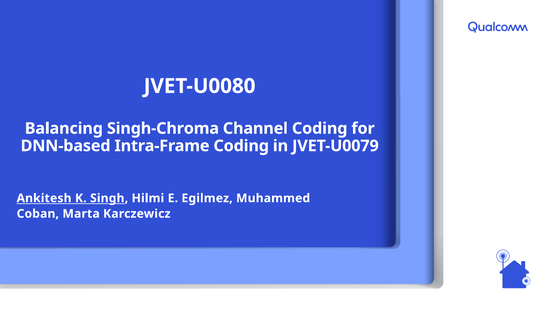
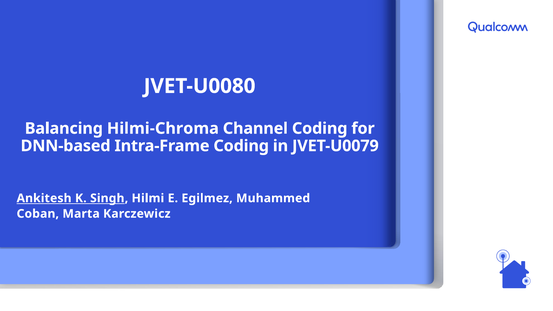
Singh-Chroma: Singh-Chroma -> Hilmi-Chroma (163, 128)
